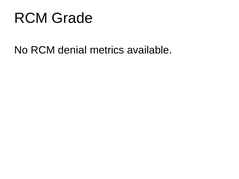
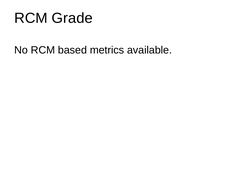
denial: denial -> based (72, 50)
